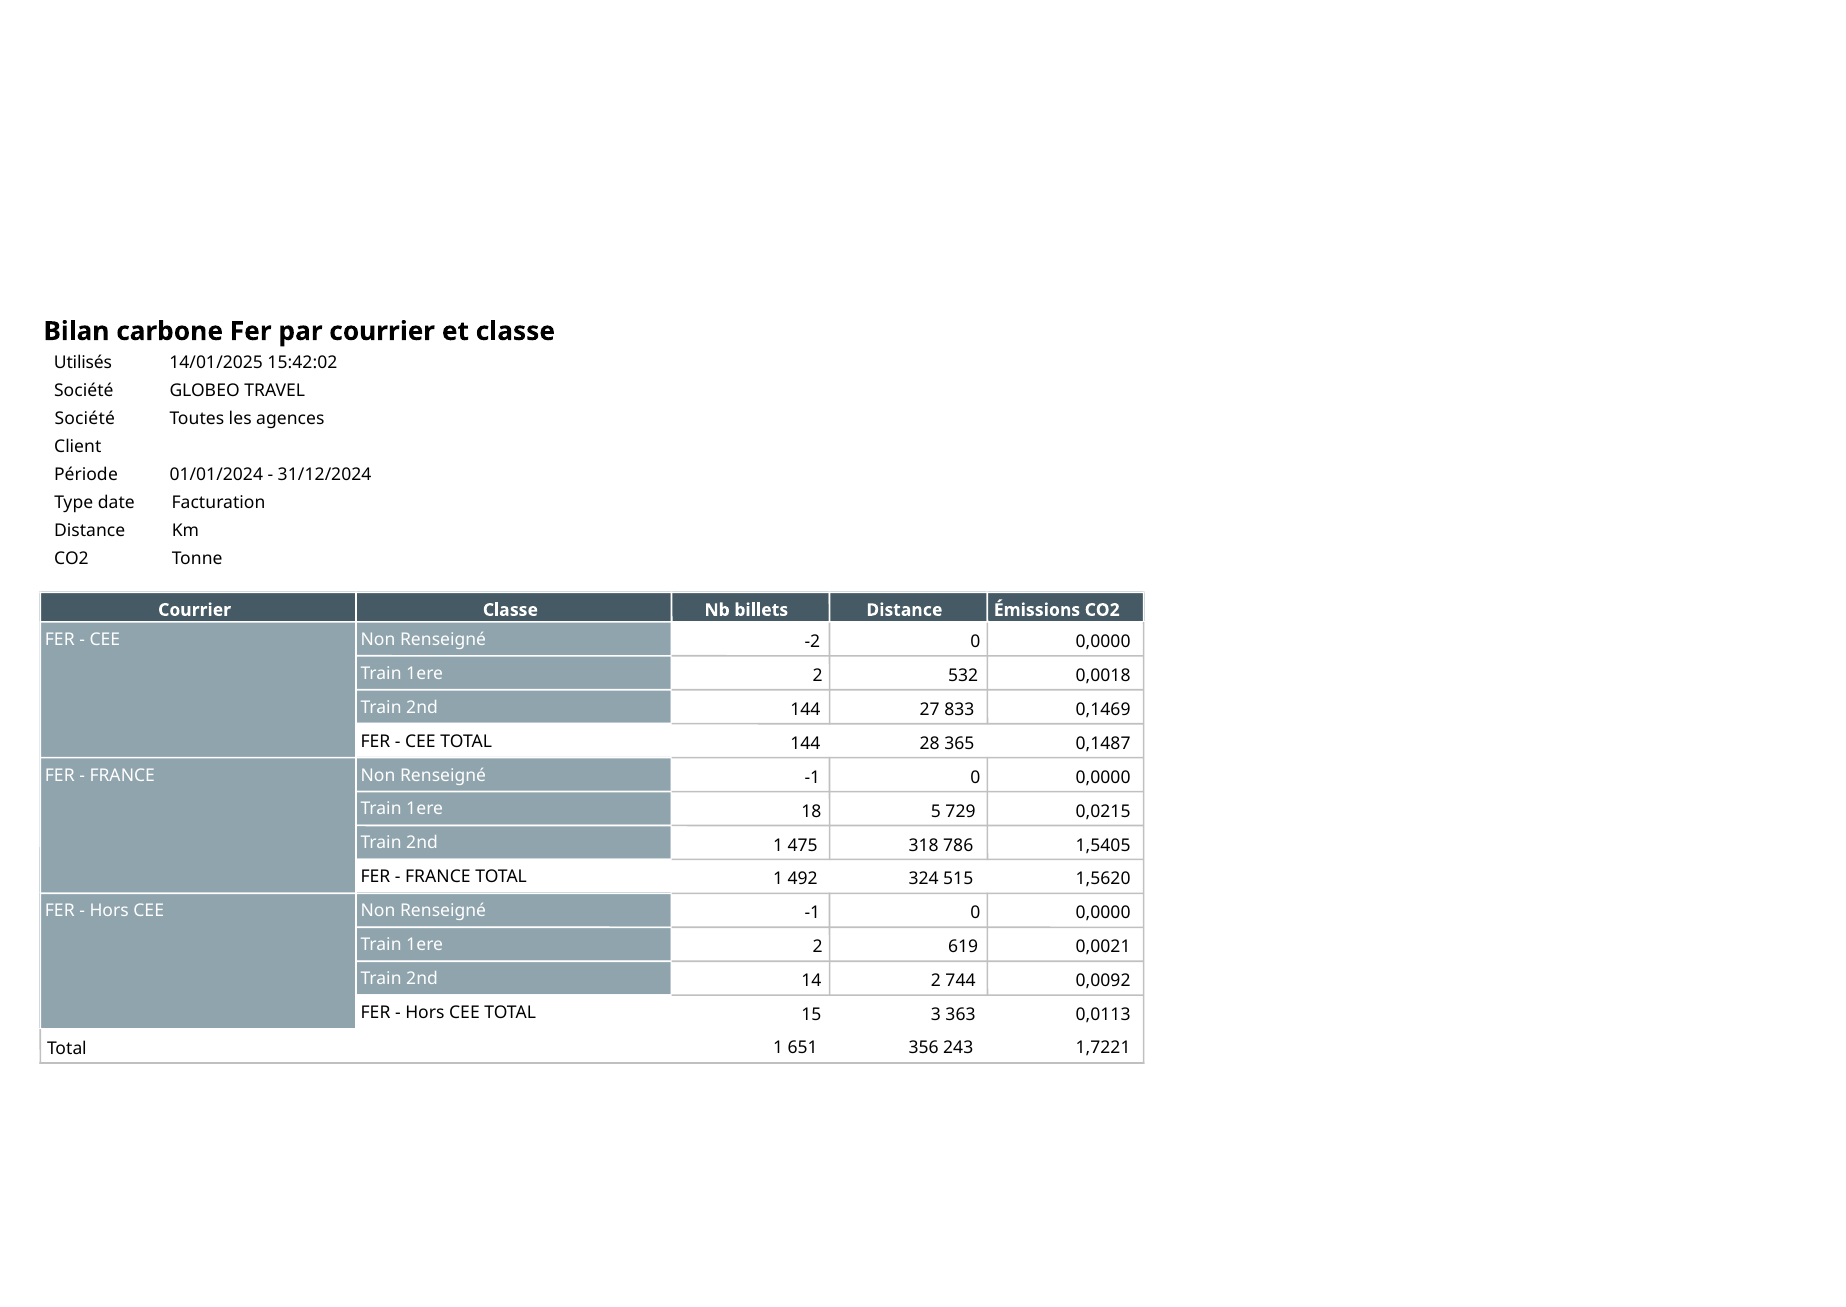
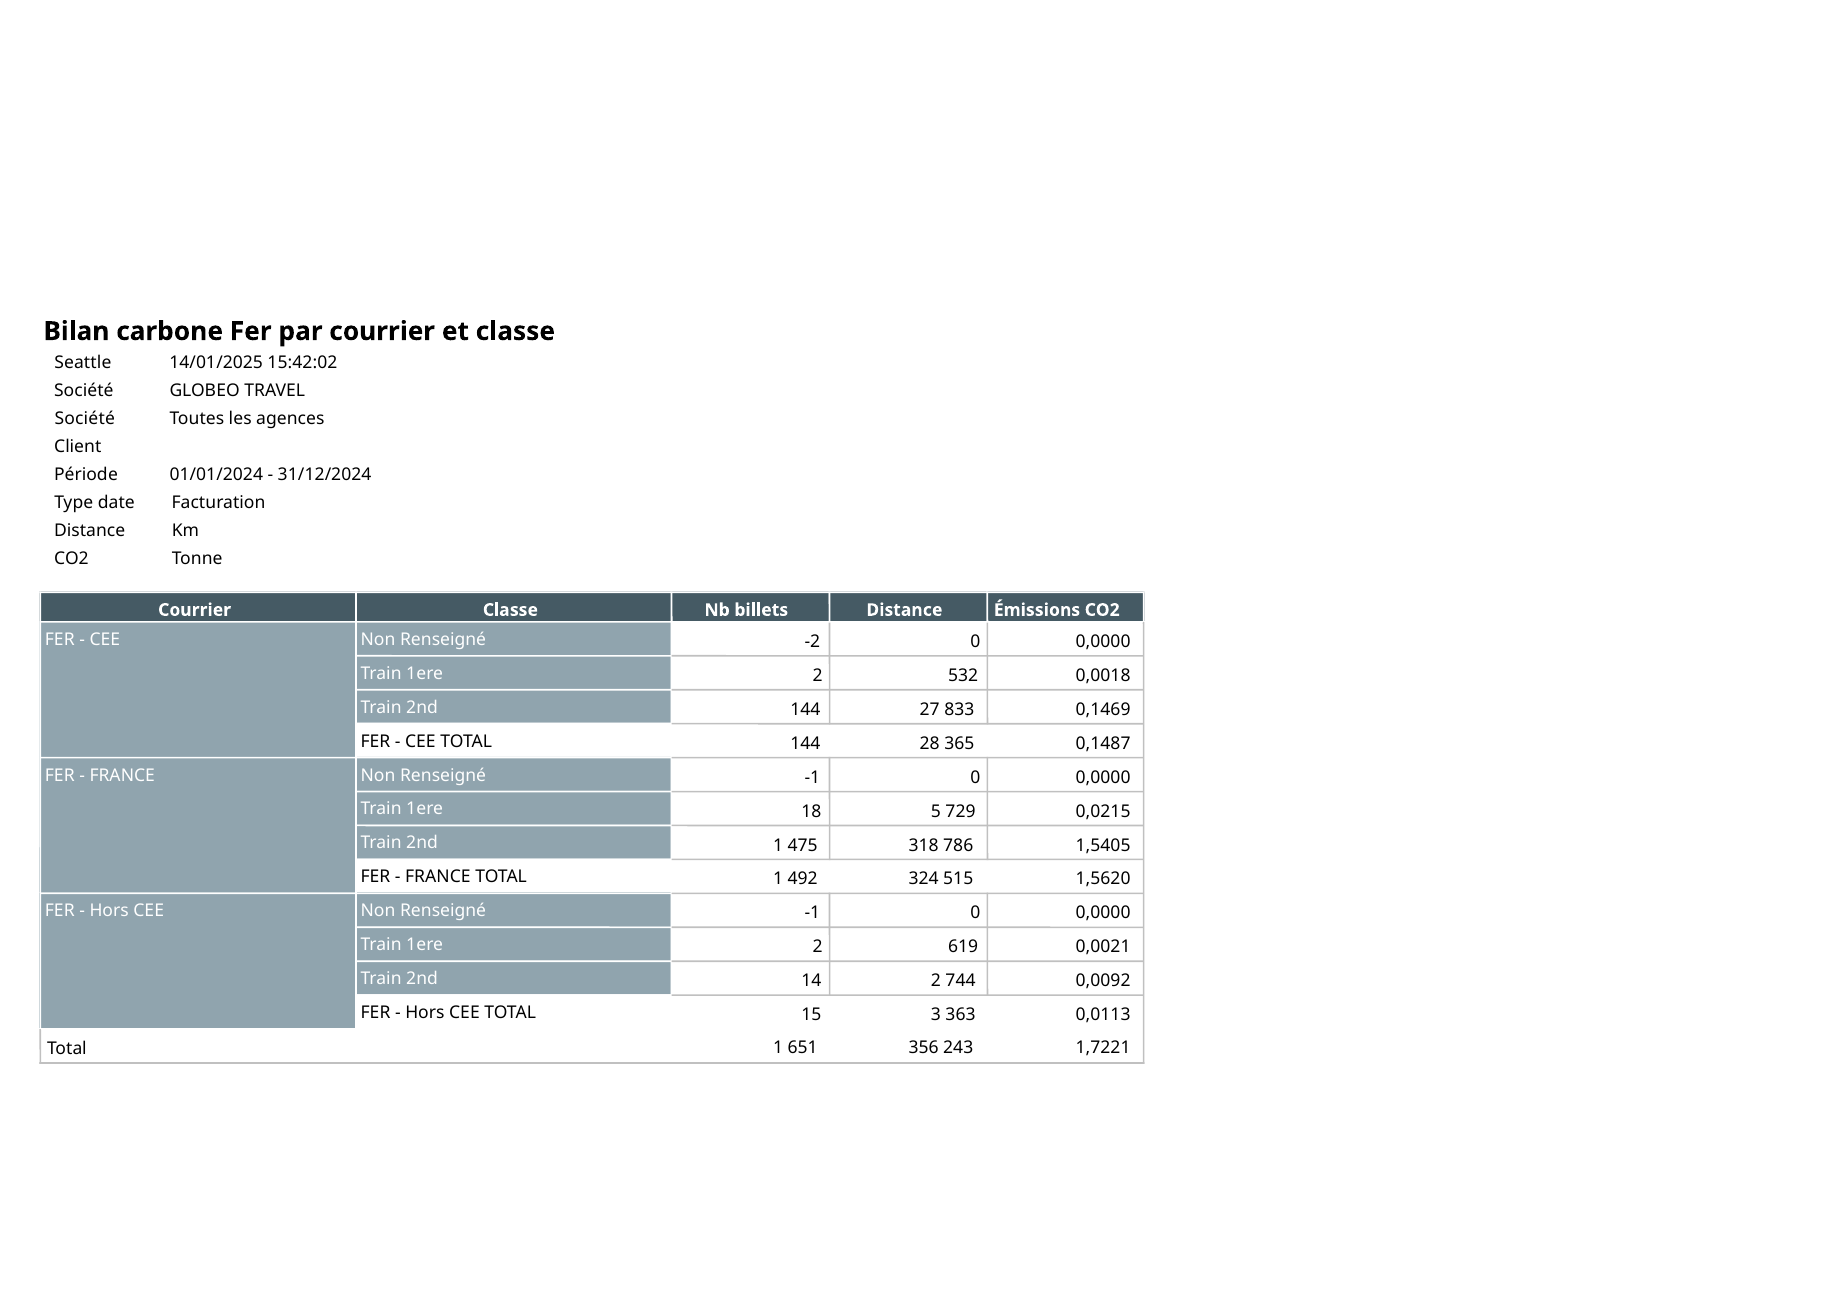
Utilisés: Utilisés -> Seattle (83, 363)
